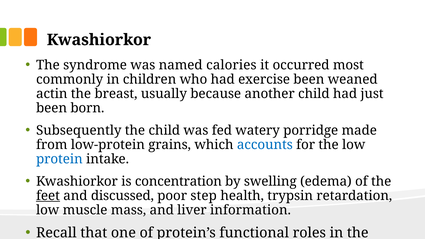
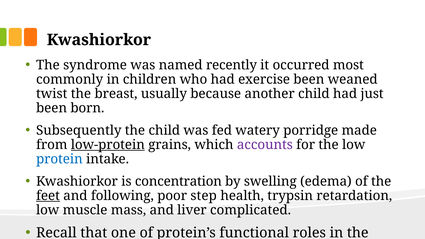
calories: calories -> recently (231, 65)
actin: actin -> twist (52, 94)
low-protein underline: none -> present (108, 145)
accounts colour: blue -> purple (265, 145)
discussed: discussed -> following (122, 196)
information: information -> complicated (251, 210)
